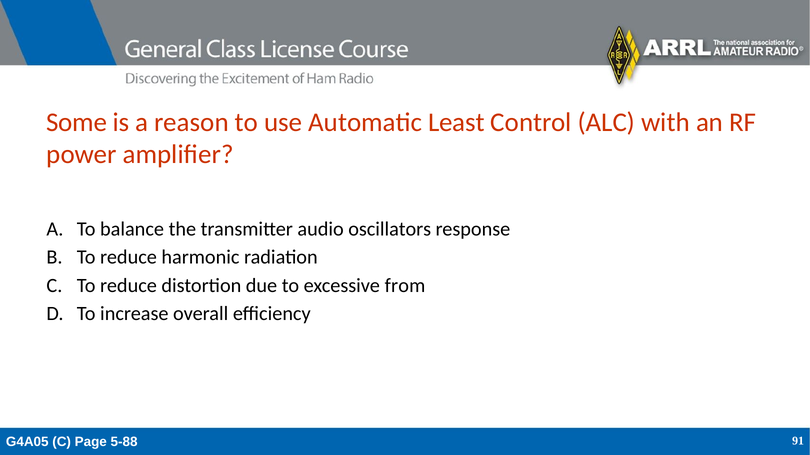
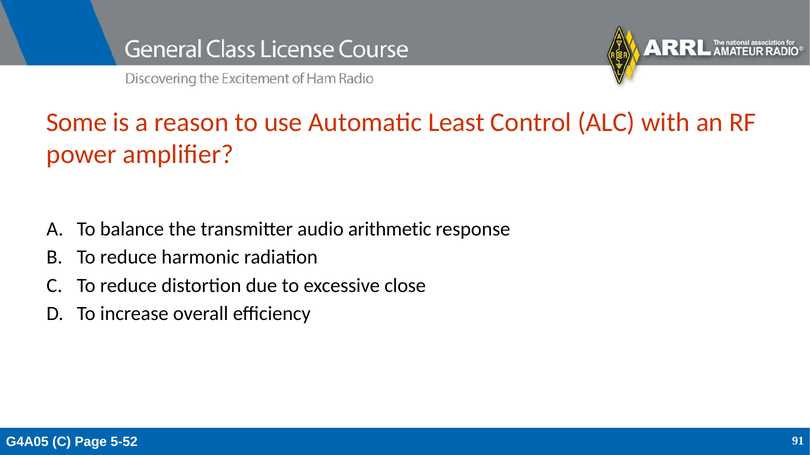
oscillators: oscillators -> arithmetic (390, 229)
from: from -> close (405, 286)
5-88: 5-88 -> 5-52 (124, 442)
